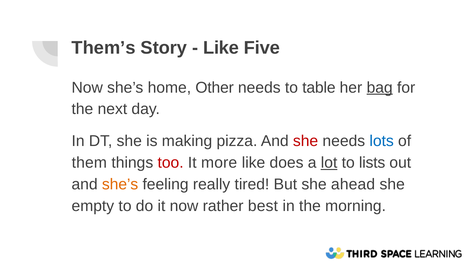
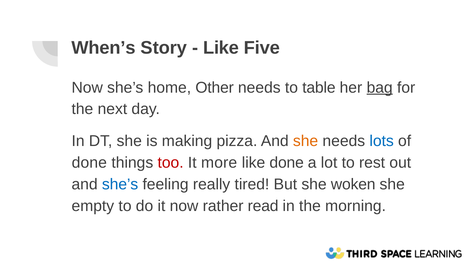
Them’s: Them’s -> When’s (104, 48)
she colour: red -> orange (306, 141)
them: them -> done (89, 163)
like does: does -> done (287, 163)
lot underline: present -> none (329, 163)
lists: lists -> rest (372, 163)
she’s colour: orange -> blue (120, 184)
ahead: ahead -> woken (353, 184)
best: best -> read (263, 206)
